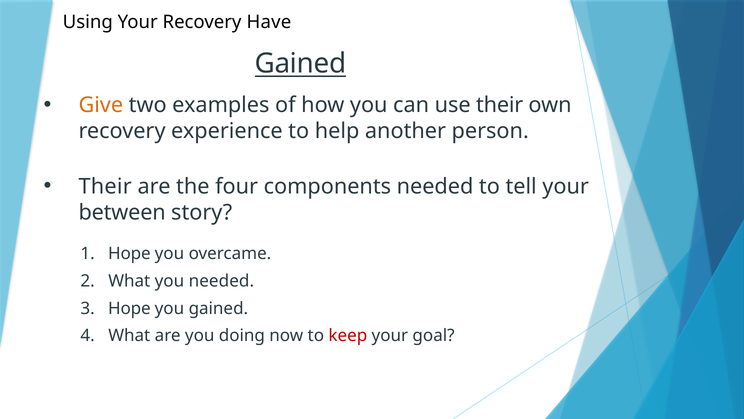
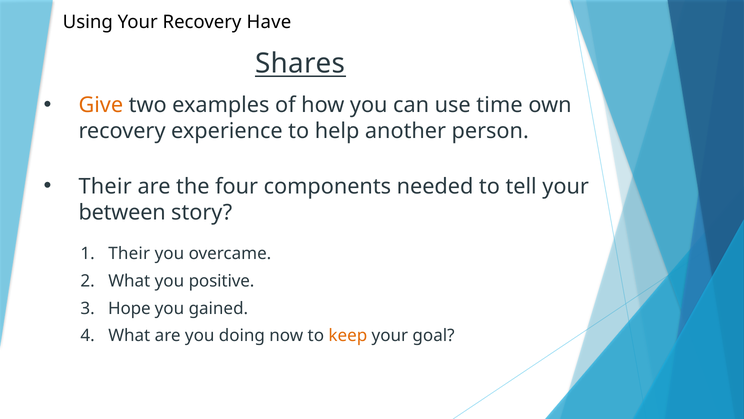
Gained: Gained -> Shares (300, 63)
use their: their -> time (500, 105)
Hope: Hope -> Their (129, 253)
you needed: needed -> positive (222, 281)
keep colour: red -> orange (348, 335)
